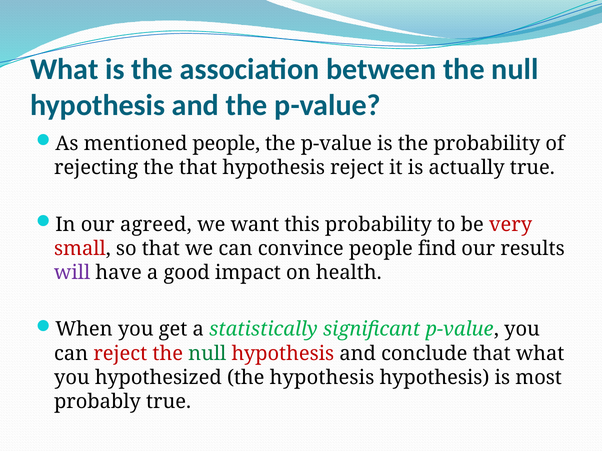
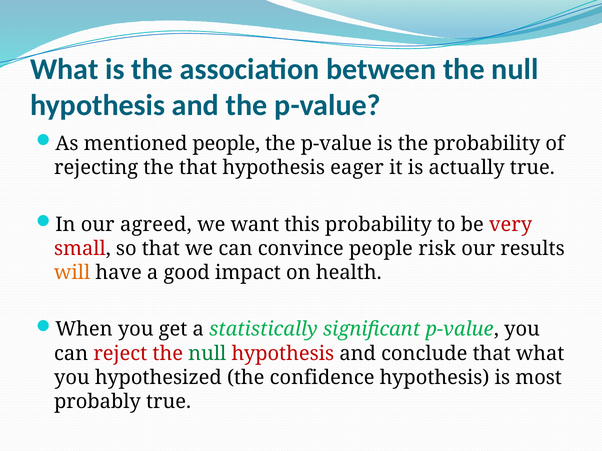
hypothesis reject: reject -> eager (357, 168)
find: find -> risk (437, 249)
will colour: purple -> orange (72, 273)
the hypothesis: hypothesis -> confidence (322, 378)
